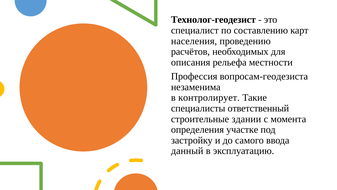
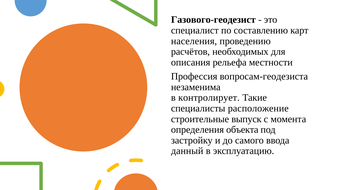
Технолог-геодезист: Технолог-геодезист -> Газового-геодезист (213, 20)
ответственный: ответственный -> расположение (258, 108)
здании: здании -> выпуск (246, 119)
участке: участке -> объекта (242, 129)
